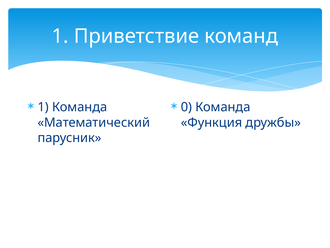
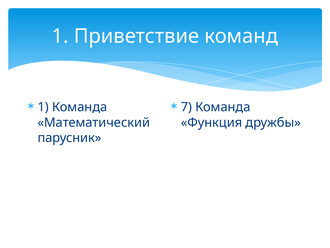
0: 0 -> 7 (186, 107)
